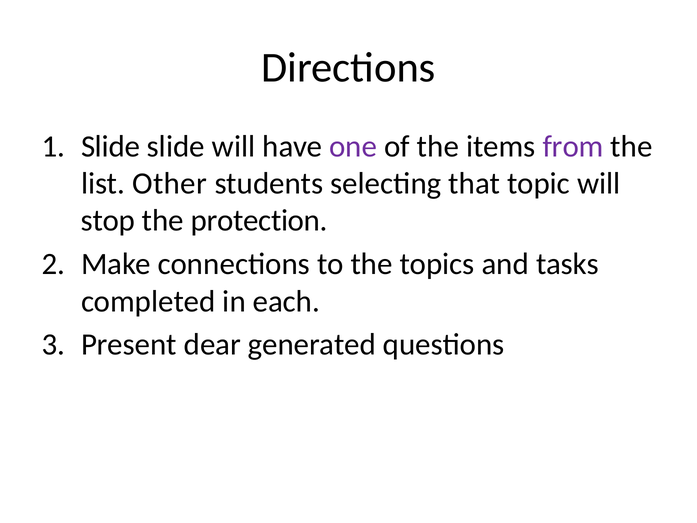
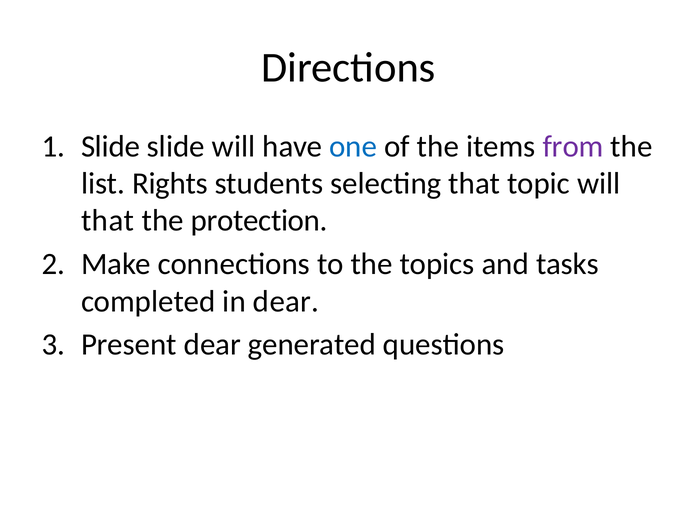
one colour: purple -> blue (353, 146)
Other: Other -> Rights (170, 183)
stop: stop -> that (108, 221)
in each: each -> dear (286, 301)
